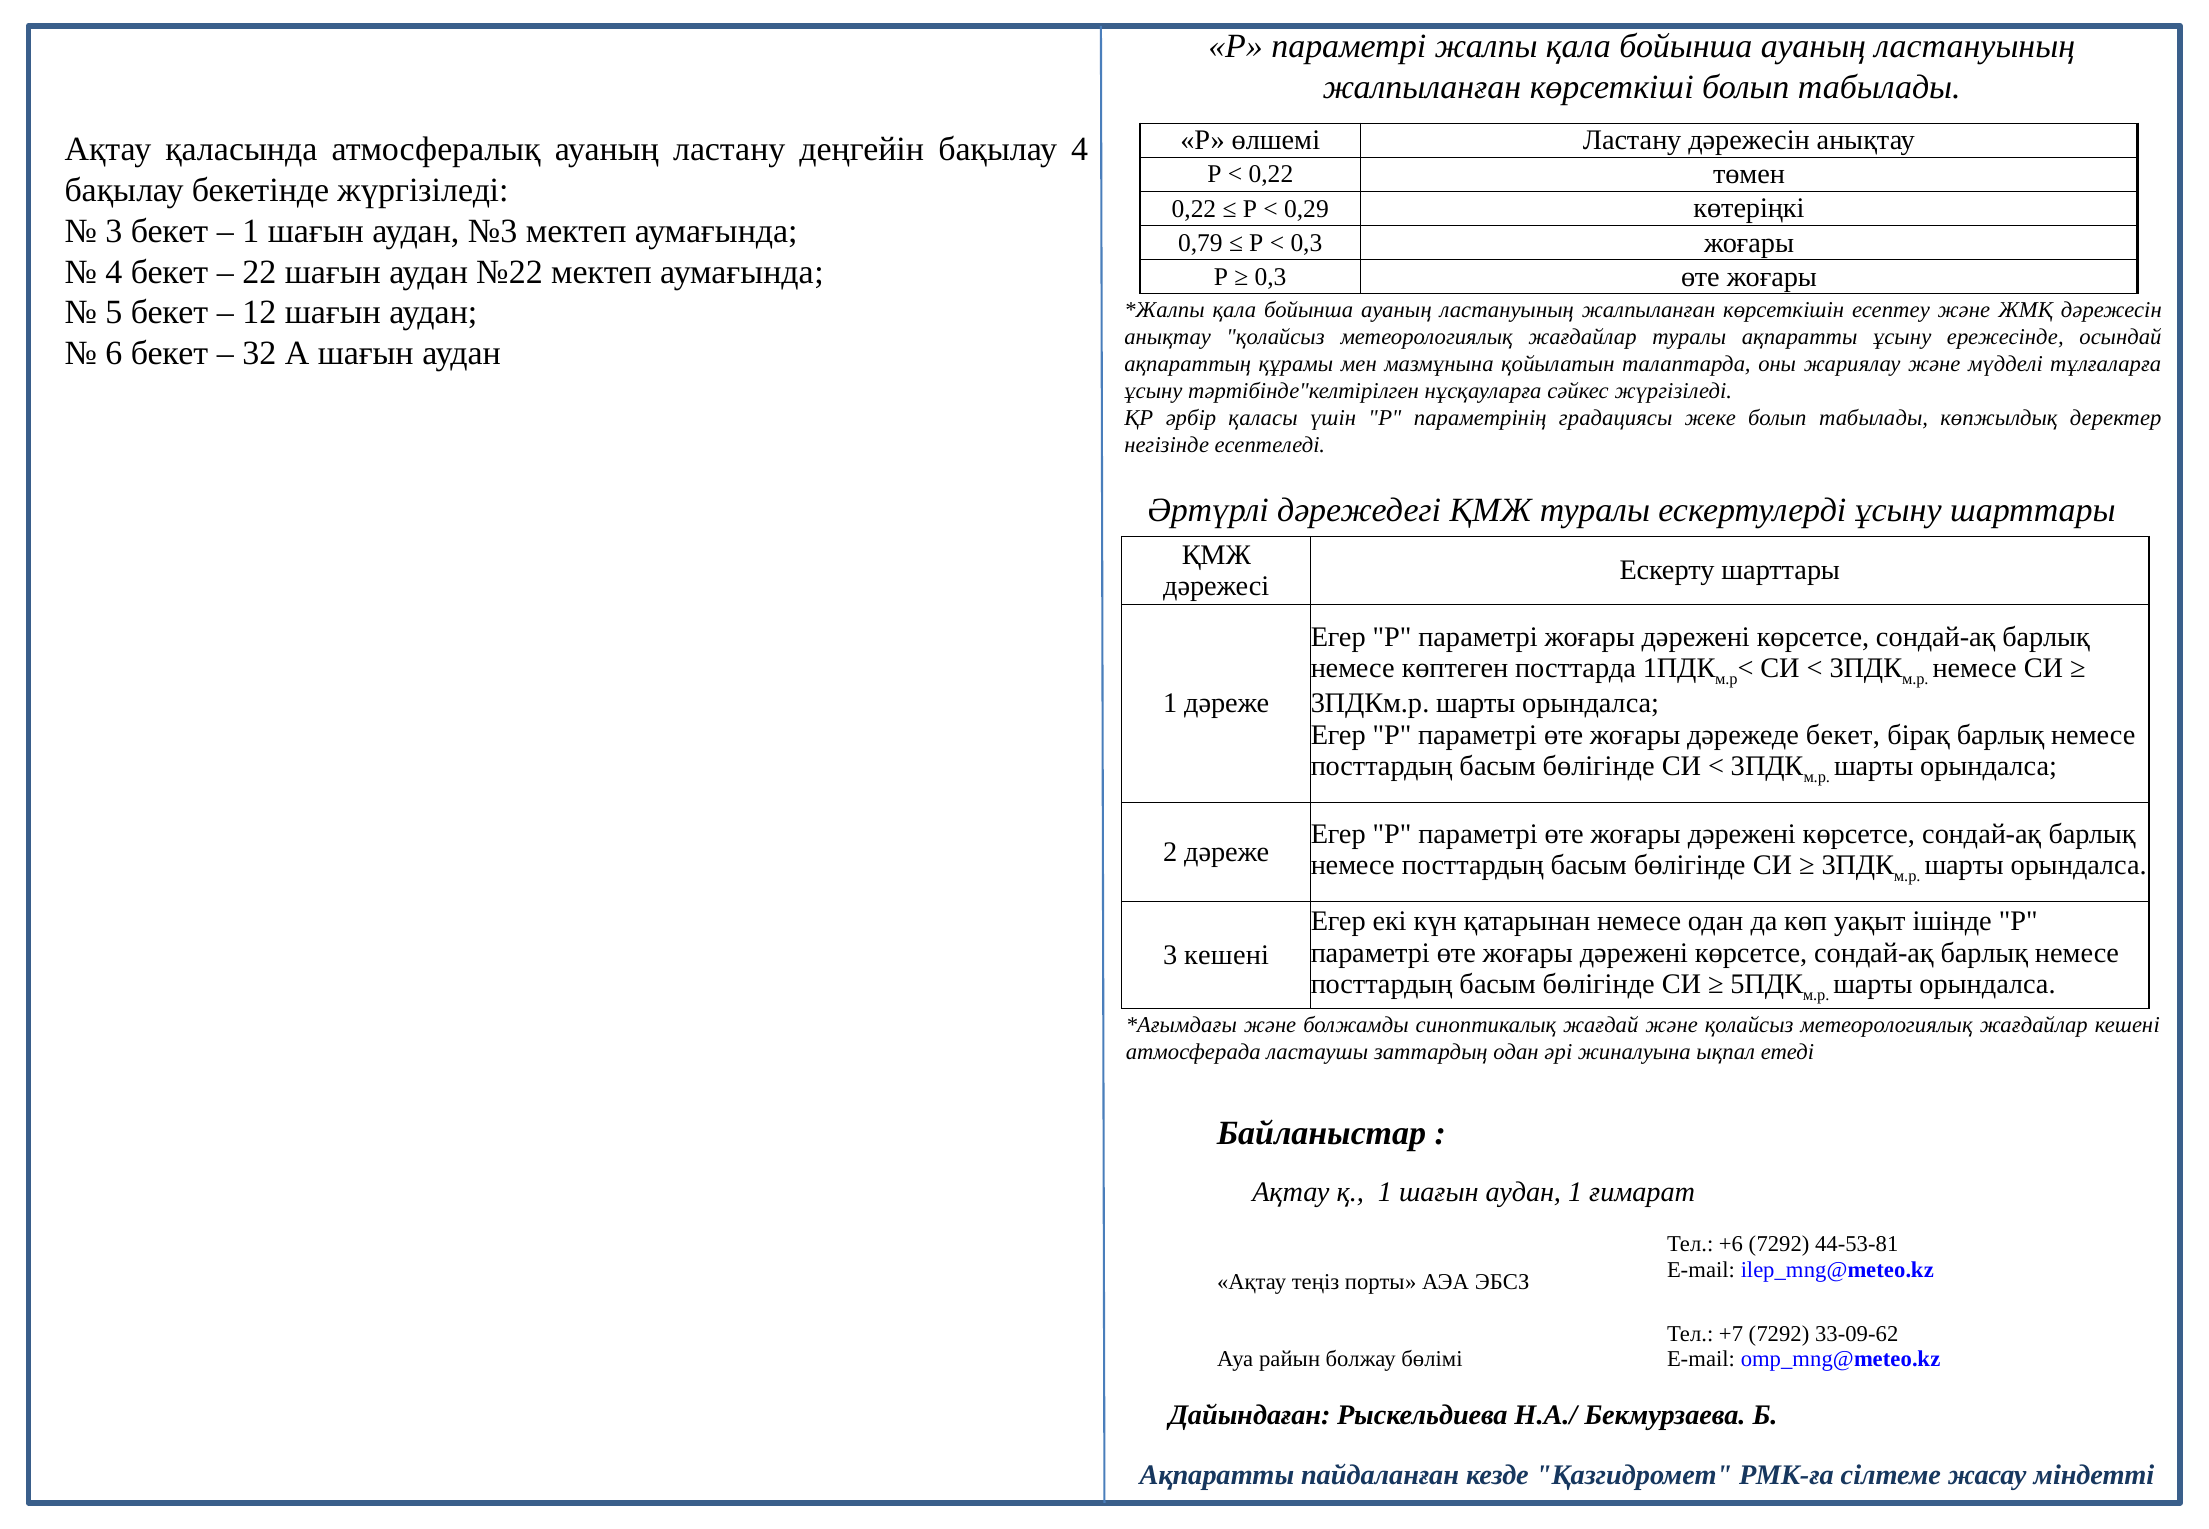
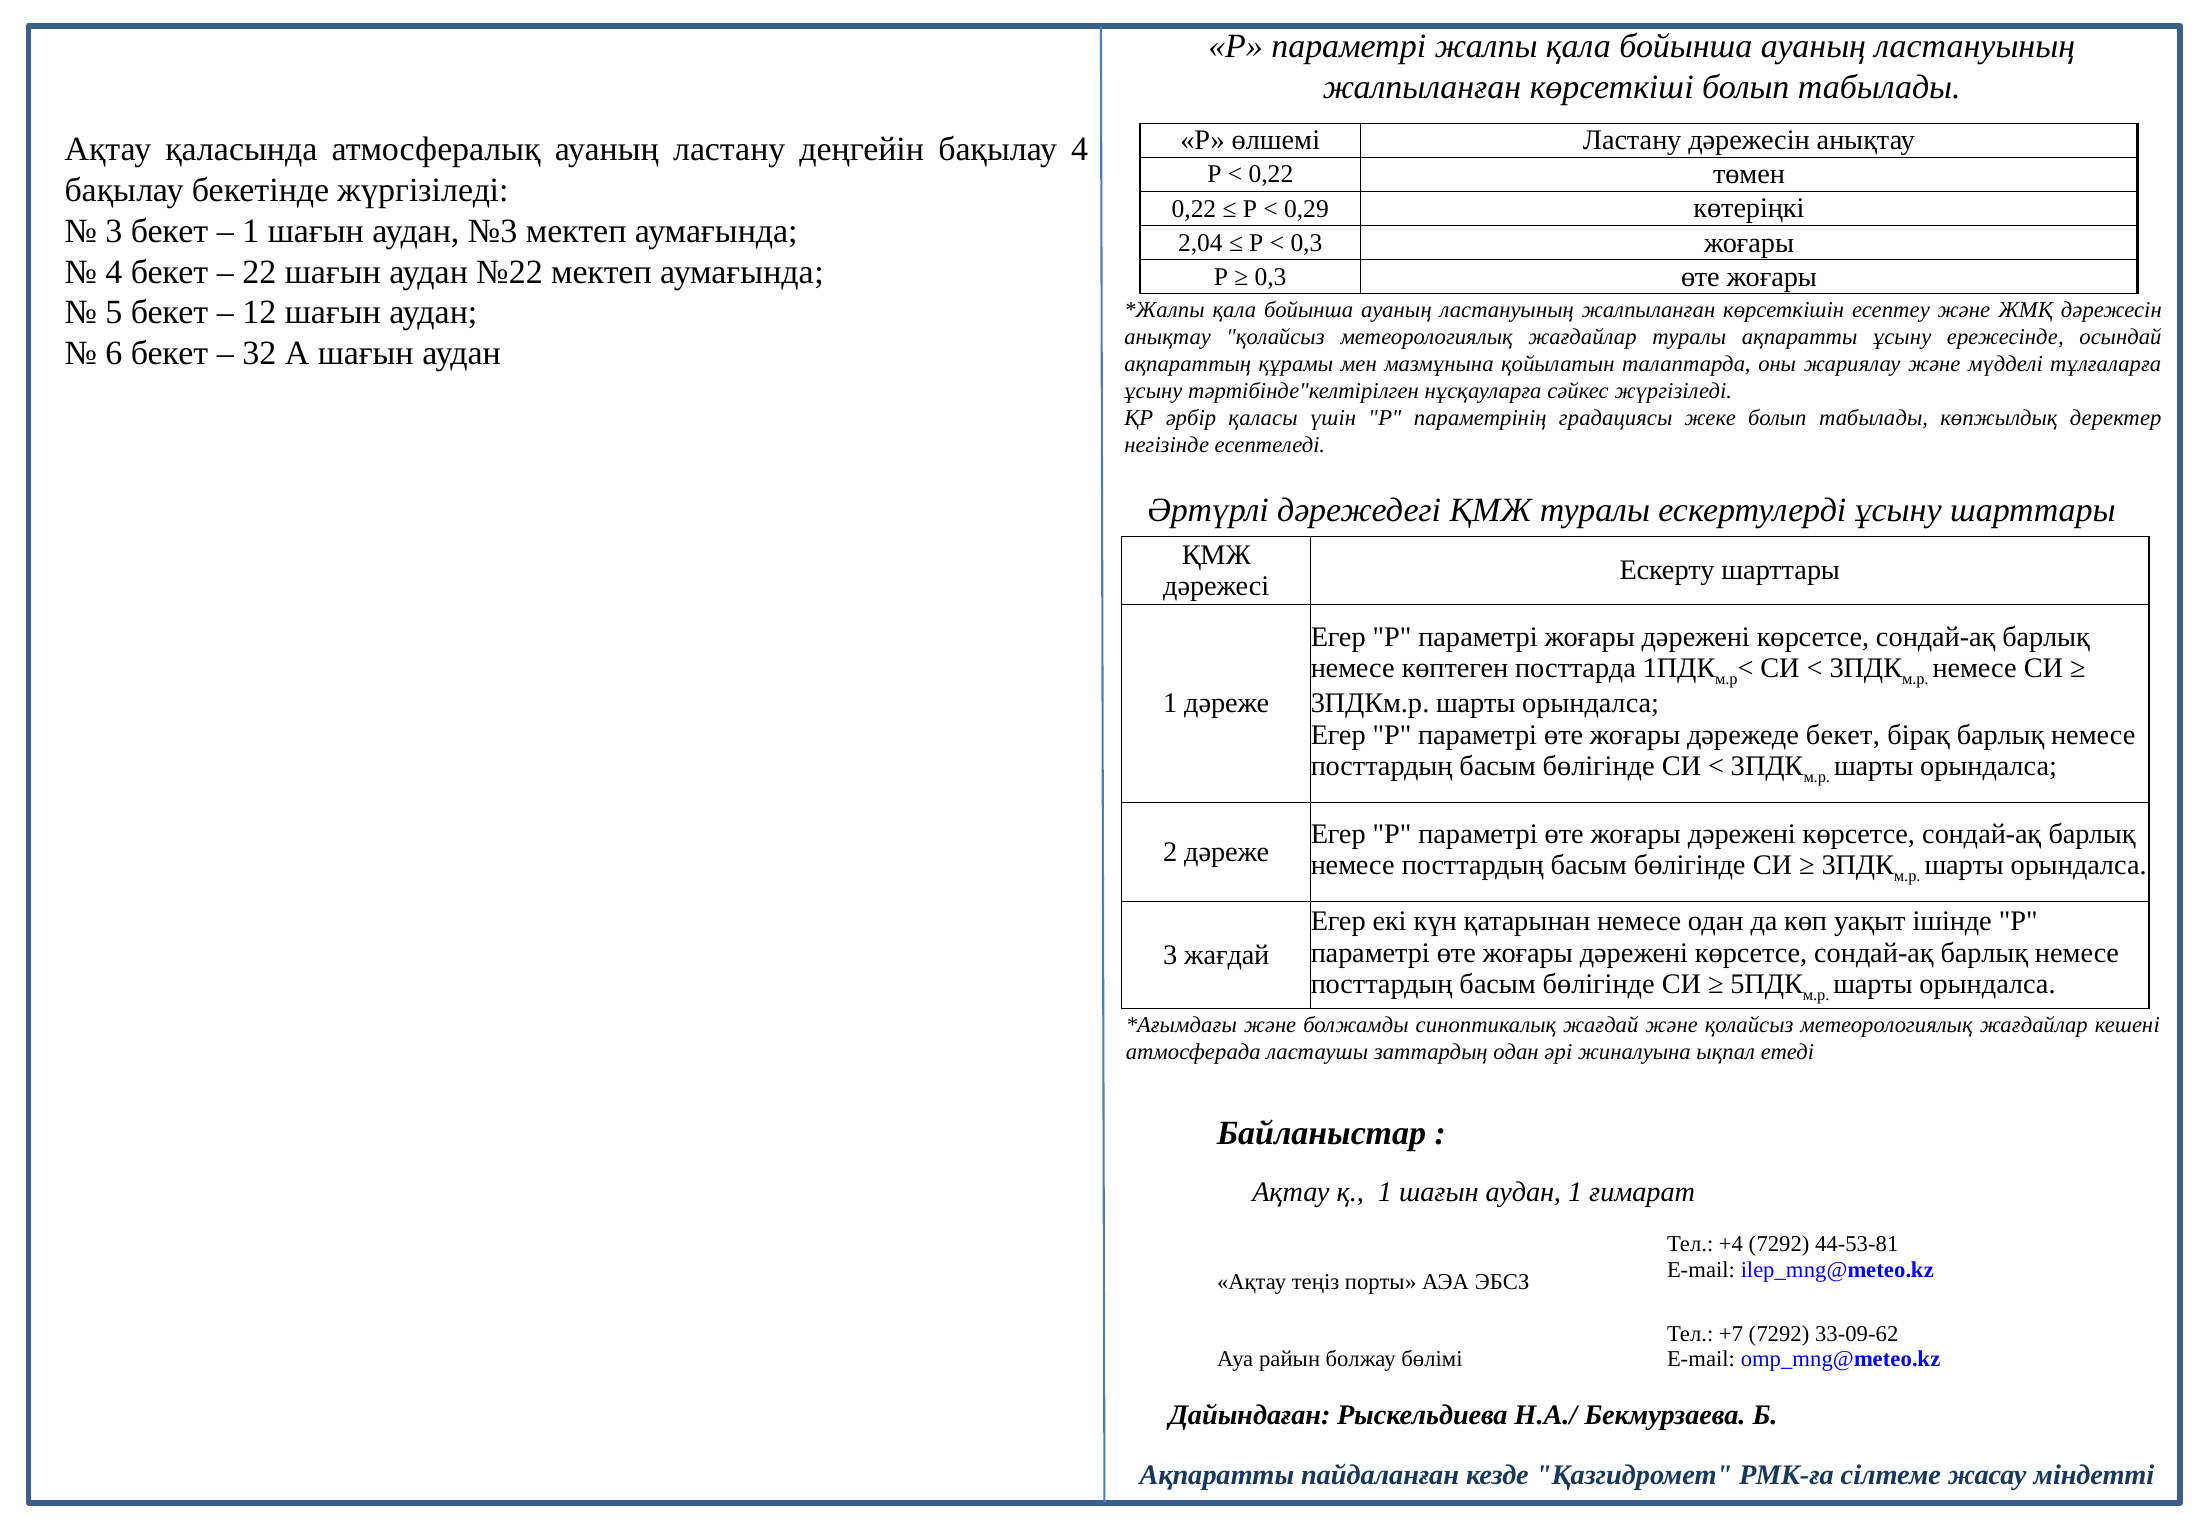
0,79: 0,79 -> 2,04 (1200, 243)
3 кешені: кешені -> жағдай (1227, 955)
+6: +6 -> +4 (1731, 1245)
